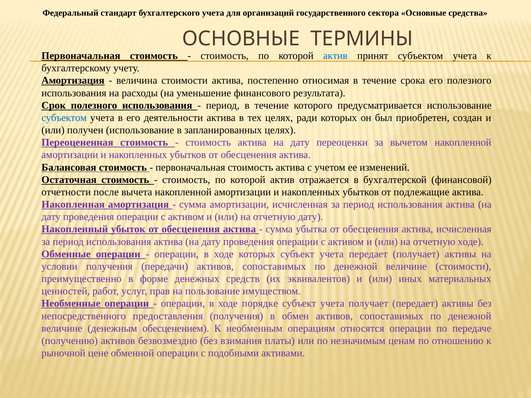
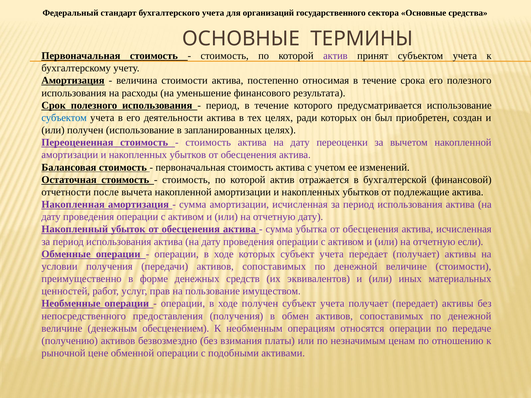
актив colour: blue -> purple (335, 56)
отчетную ходе: ходе -> если (471, 242)
ходе порядке: порядке -> получен (260, 304)
